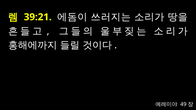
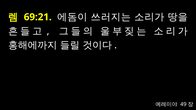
39:21: 39:21 -> 69:21 (38, 17)
